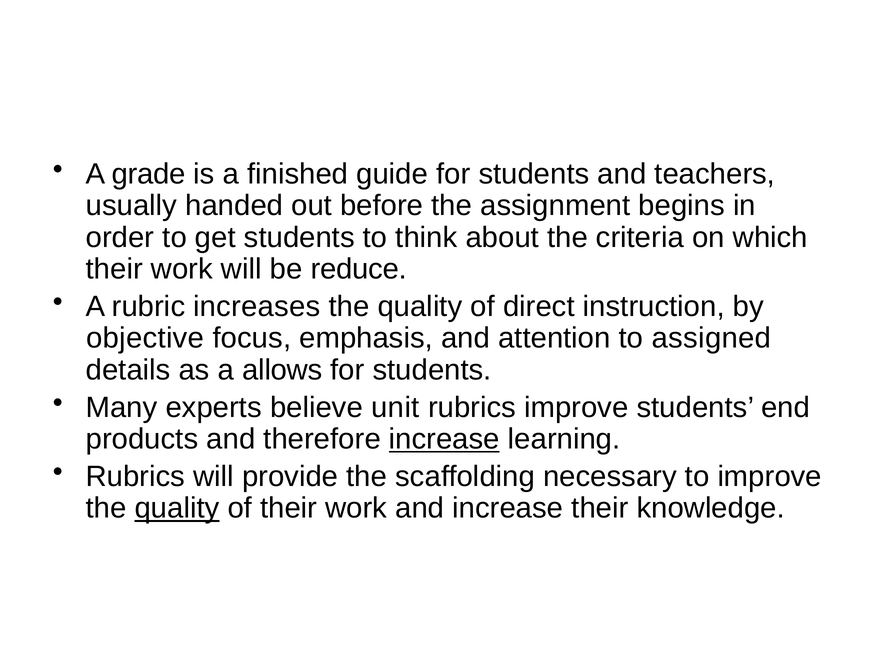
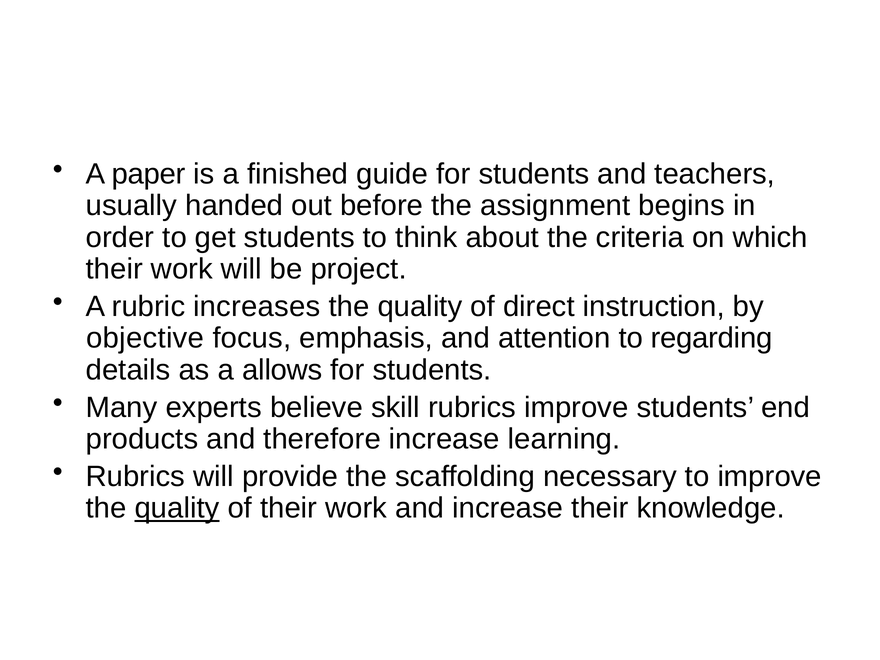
grade: grade -> paper (149, 174)
reduce: reduce -> project (359, 269)
assigned: assigned -> regarding (712, 338)
unit: unit -> skill (396, 407)
increase underline: present -> none (444, 439)
